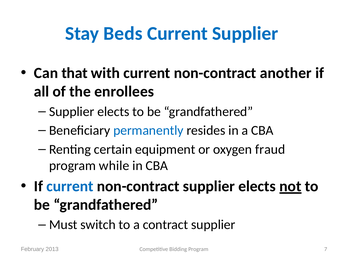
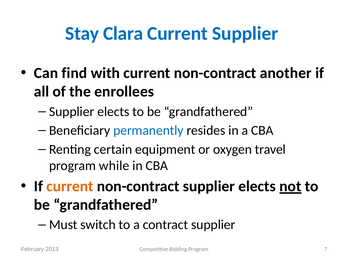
Beds: Beds -> Clara (123, 34)
that: that -> find (74, 73)
fraud: fraud -> travel (270, 149)
current colour: blue -> orange (70, 186)
